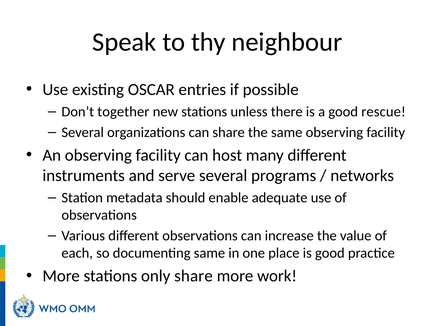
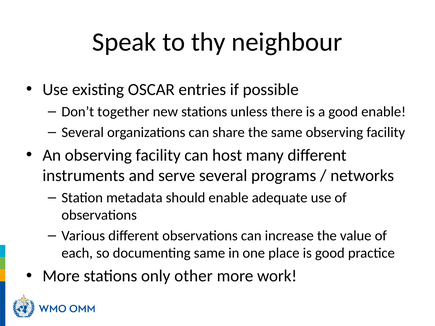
good rescue: rescue -> enable (384, 112)
only share: share -> other (193, 276)
